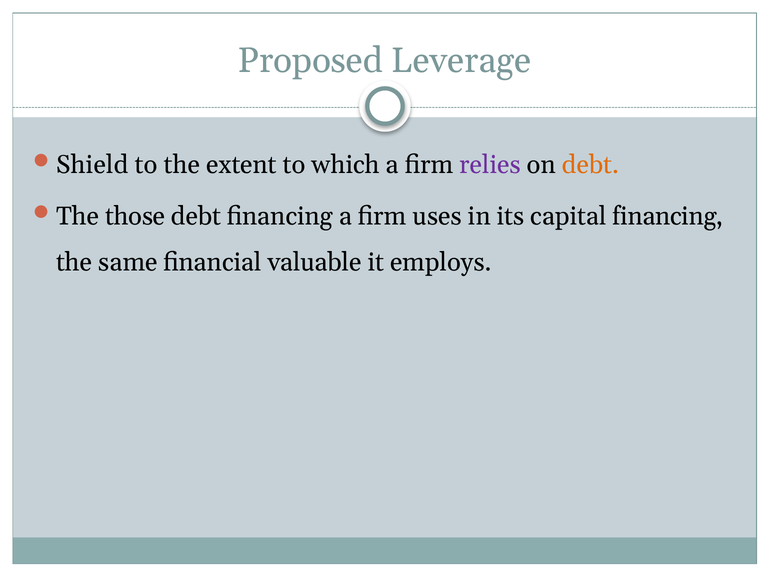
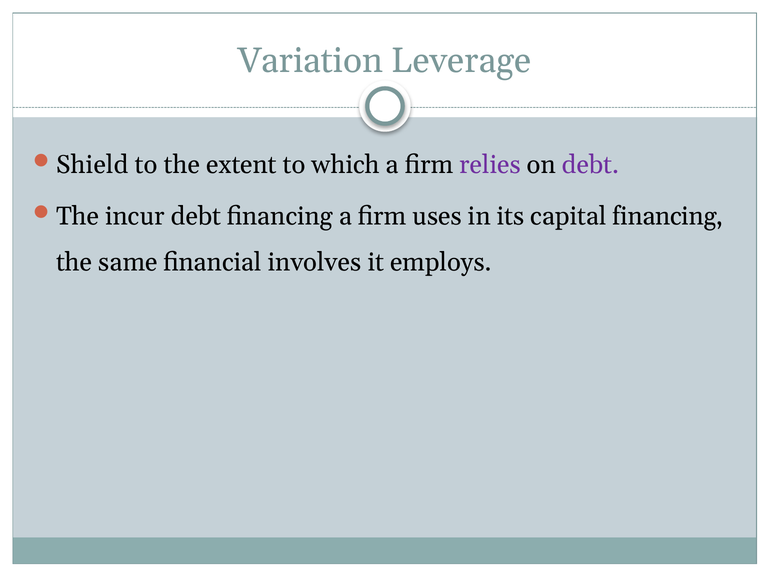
Proposed: Proposed -> Variation (310, 61)
debt colour: orange -> purple (591, 165)
those: those -> incur (135, 216)
valuable: valuable -> involves (314, 263)
